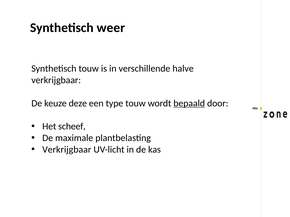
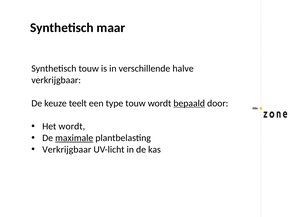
weer: weer -> maar (111, 28)
deze: deze -> teelt (78, 103)
Het scheef: scheef -> wordt (72, 127)
maximale underline: none -> present (74, 138)
